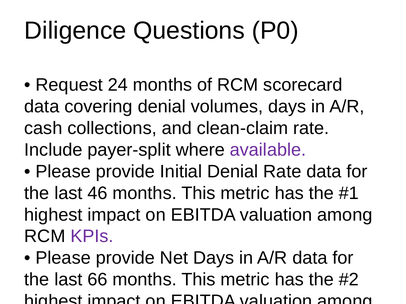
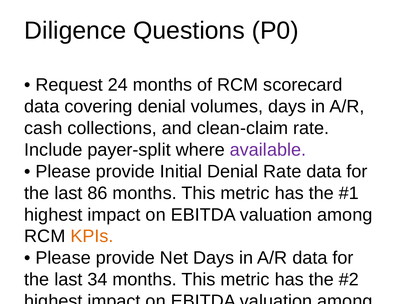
46: 46 -> 86 (98, 193)
KPIs colour: purple -> orange (92, 237)
66: 66 -> 34 (98, 280)
